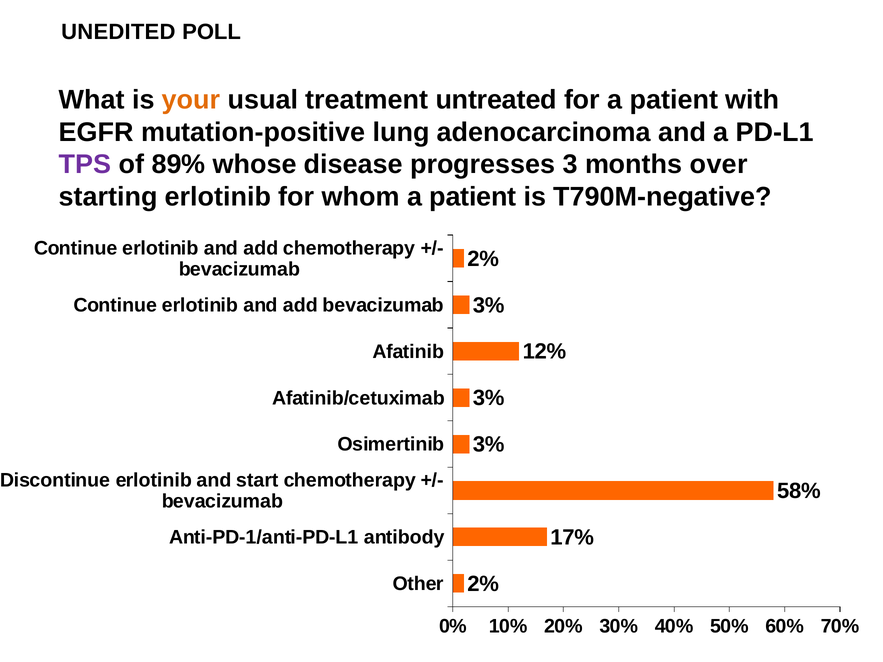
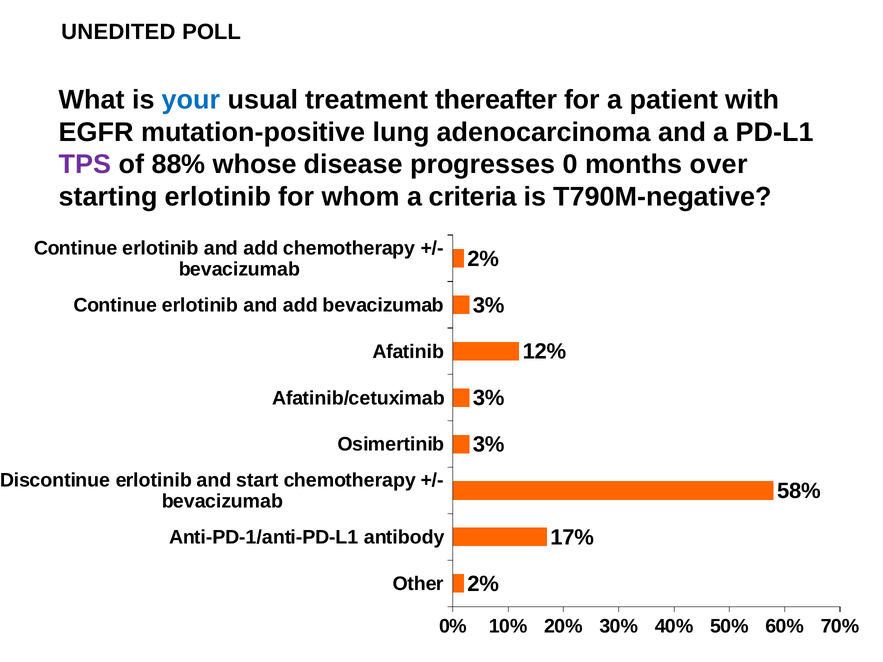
your colour: orange -> blue (191, 100)
untreated: untreated -> thereafter (496, 100)
89%: 89% -> 88% (179, 165)
3: 3 -> 0 (570, 165)
whom a patient: patient -> criteria (473, 197)
